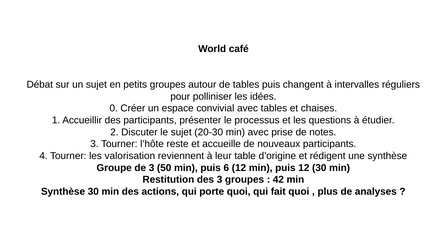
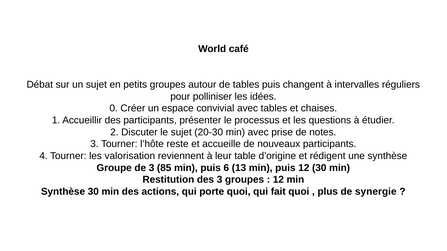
50: 50 -> 85 (164, 168)
6 12: 12 -> 13 (239, 168)
42: 42 -> 12 (278, 180)
analyses: analyses -> synergie (376, 192)
